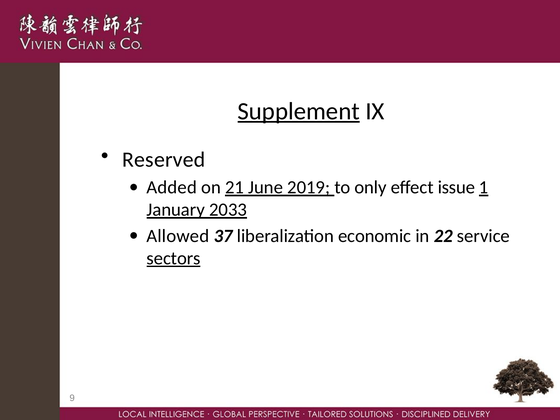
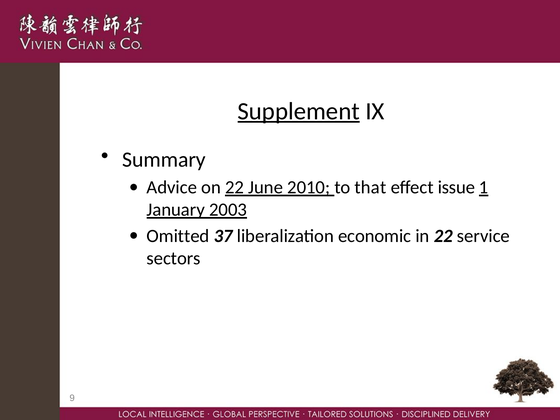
Reserved: Reserved -> Summary (164, 160)
Added: Added -> Advice (172, 187)
on 21: 21 -> 22 (235, 187)
2019: 2019 -> 2010 (309, 187)
only: only -> that (370, 187)
2033: 2033 -> 2003 (228, 210)
Allowed: Allowed -> Omitted (178, 236)
sectors underline: present -> none (174, 258)
